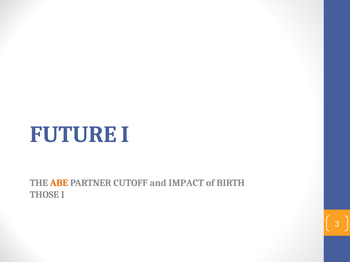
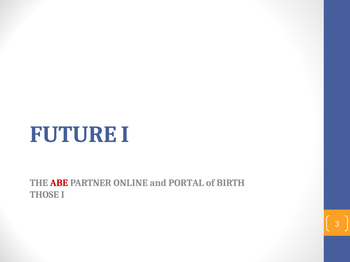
ABE colour: orange -> red (59, 183)
CUTOFF: CUTOFF -> ONLINE (131, 183)
IMPACT: IMPACT -> PORTAL (186, 183)
